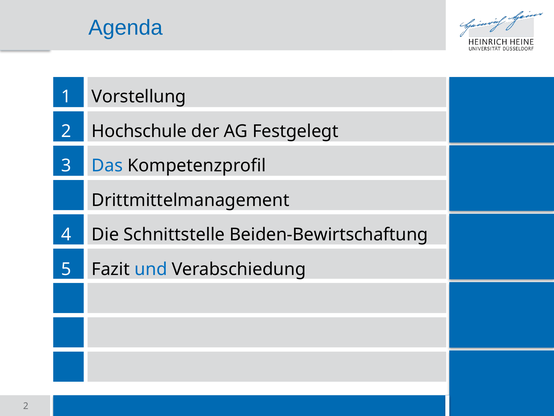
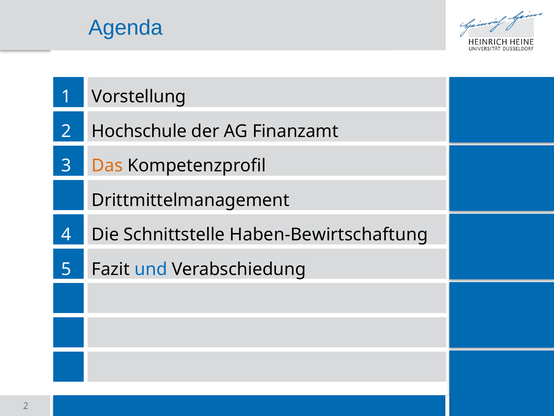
Festgelegt: Festgelegt -> Finanzamt (295, 131)
Das colour: blue -> orange (107, 166)
Beiden-Bewirtschaftung: Beiden-Bewirtschaftung -> Haben-Bewirtschaftung (329, 234)
